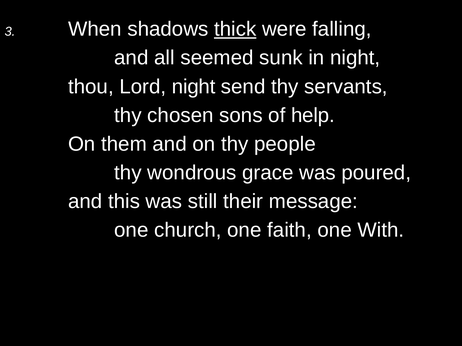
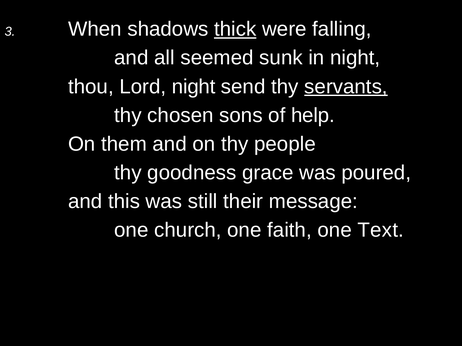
servants underline: none -> present (346, 87)
wondrous: wondrous -> goodness (192, 173)
With: With -> Text (381, 231)
